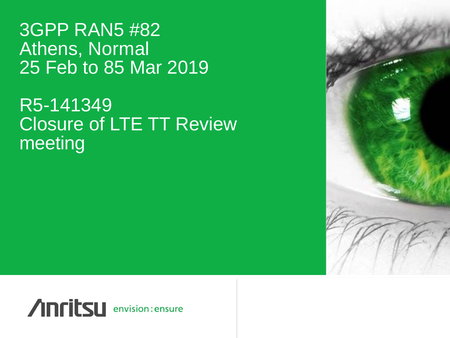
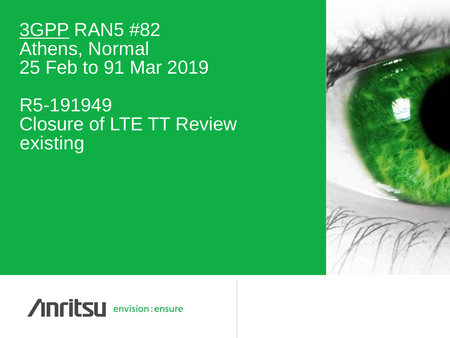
3GPP underline: none -> present (44, 30)
85: 85 -> 91 (114, 68)
R5-141349: R5-141349 -> R5-191949 (66, 105)
meeting: meeting -> existing (52, 143)
